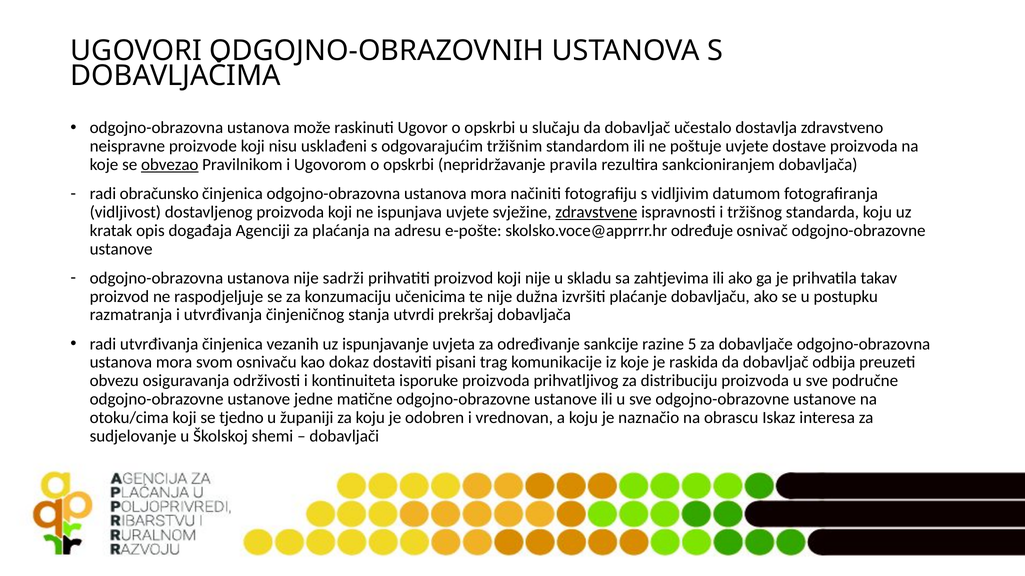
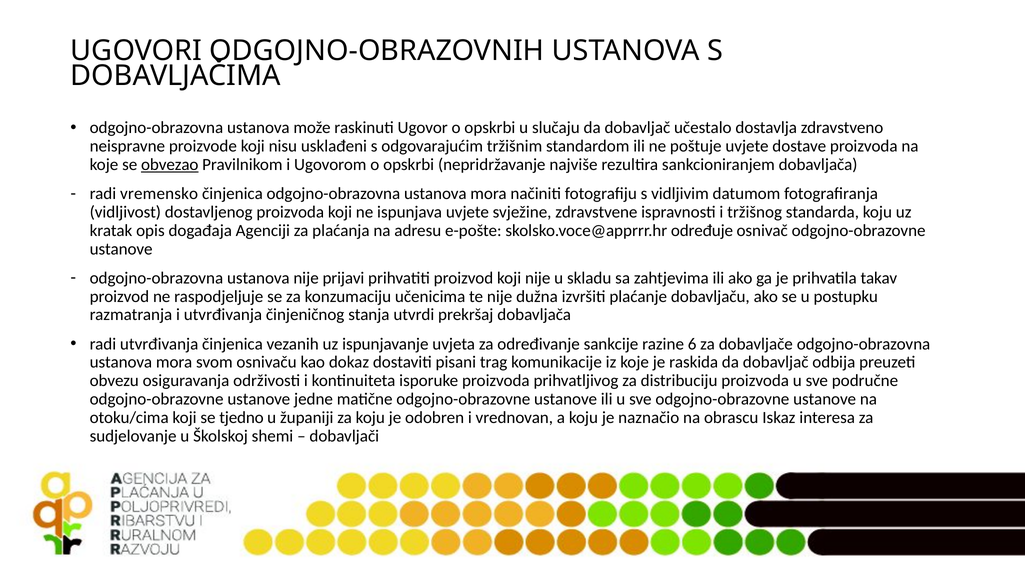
pravila: pravila -> najviše (574, 165)
obračunsko: obračunsko -> vremensko (159, 194)
zdravstvene underline: present -> none (596, 212)
sadrži: sadrži -> prijavi (343, 278)
5: 5 -> 6 (692, 344)
